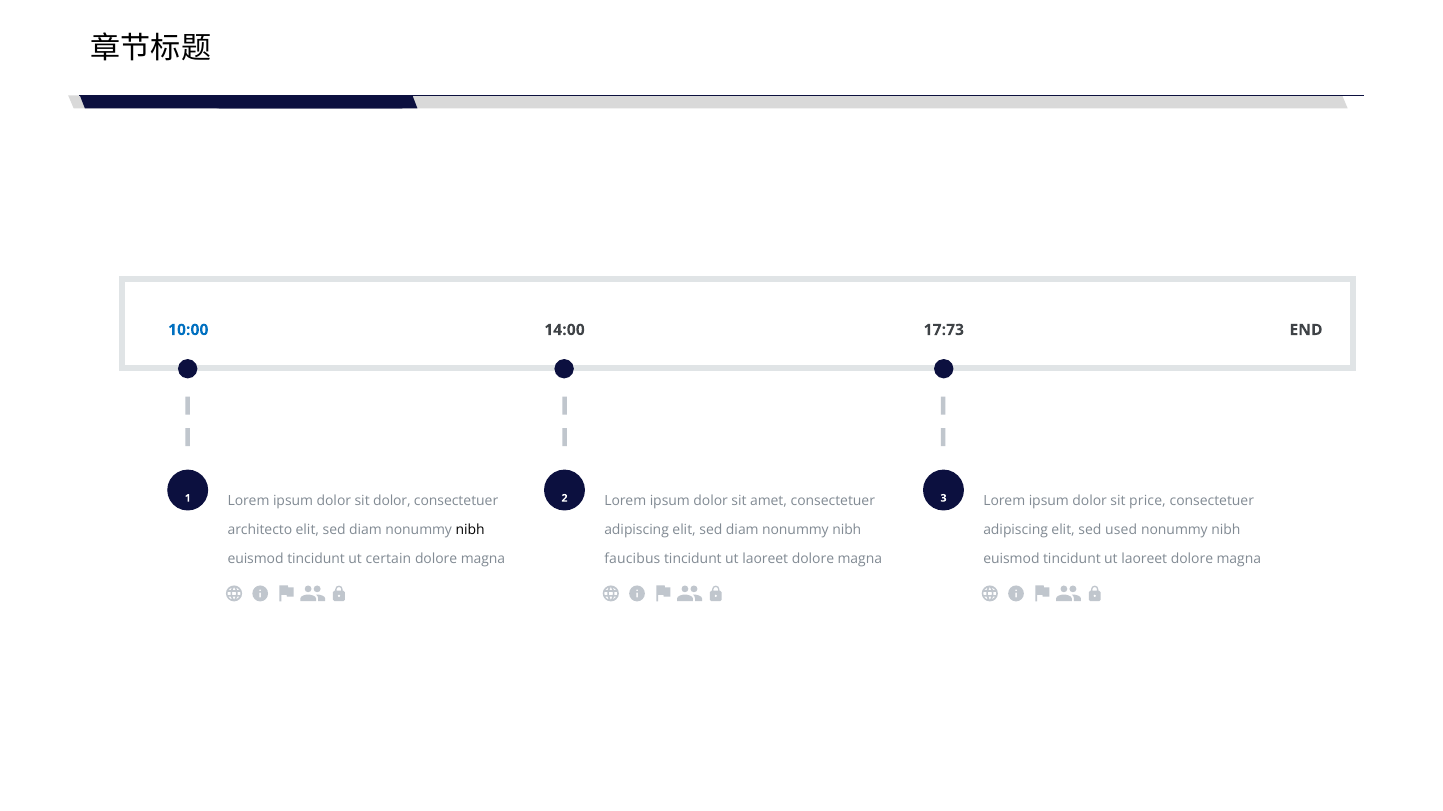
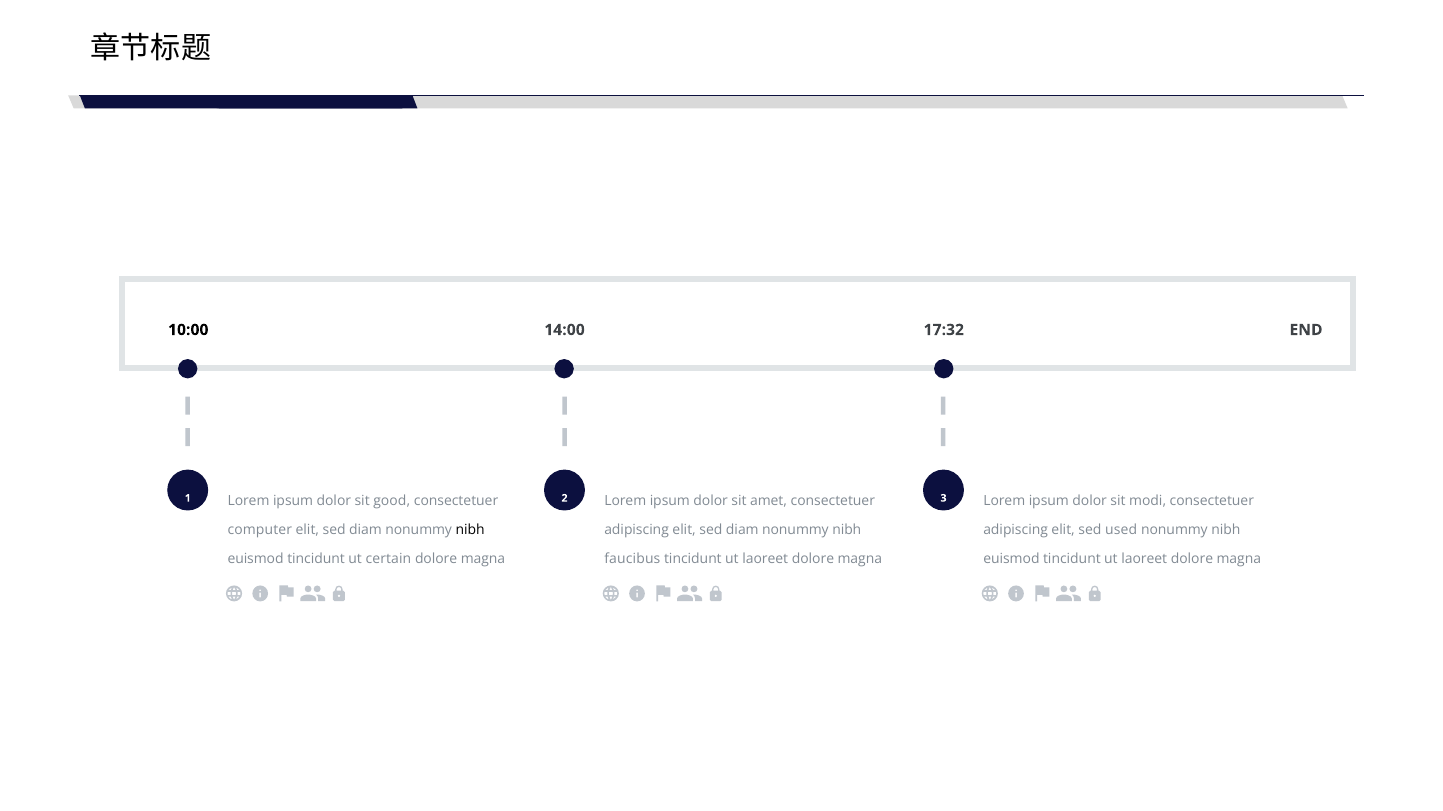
10:00 colour: blue -> black (188, 330)
17:73: 17:73 -> 17:32 (944, 330)
price: price -> modi (1148, 502)
sit dolor: dolor -> good (392, 502)
architecto: architecto -> computer (260, 531)
